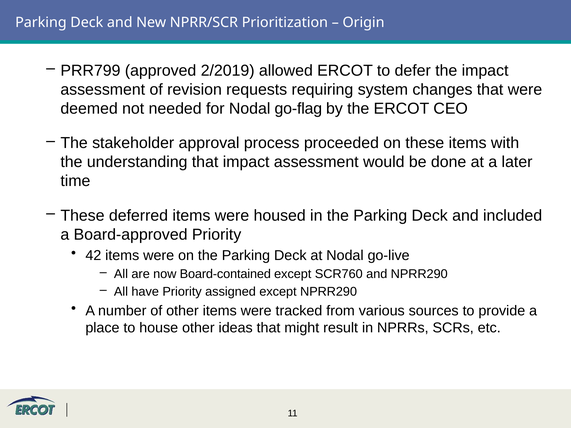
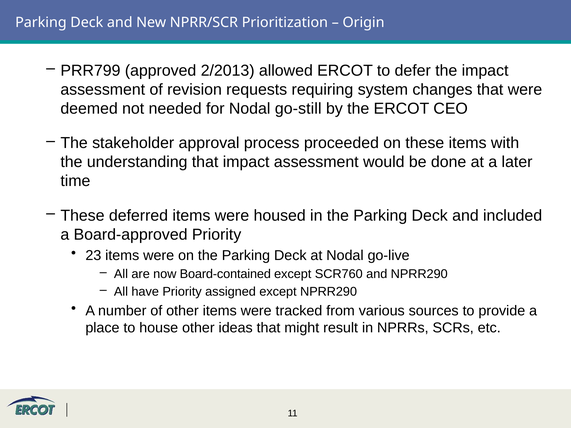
2/2019: 2/2019 -> 2/2013 (228, 71)
go-flag: go-flag -> go-still (298, 109)
42: 42 -> 23 (93, 255)
